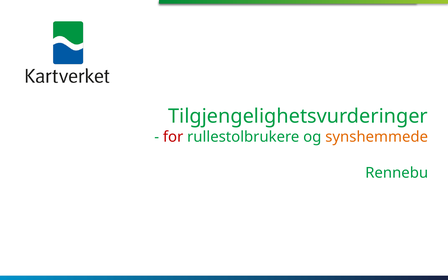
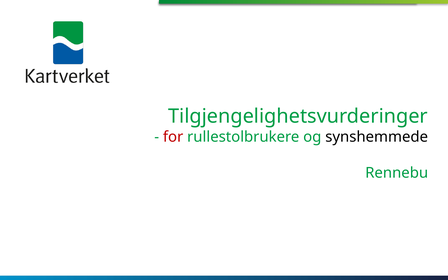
synshemmede colour: orange -> black (377, 137)
